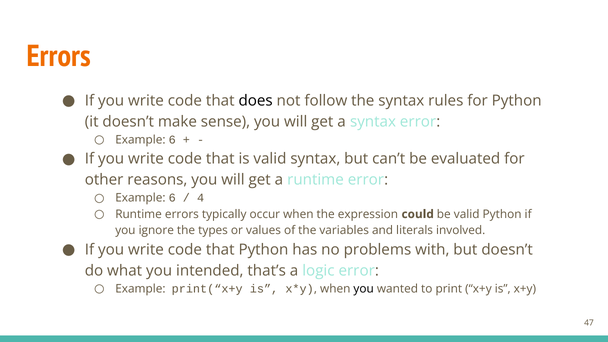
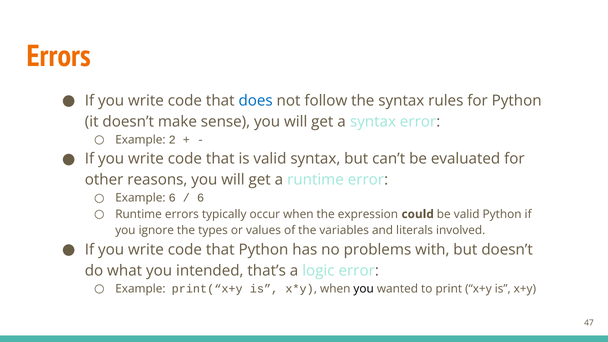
does colour: black -> blue (256, 101)
6: 6 -> 2 (172, 140)
4: 4 -> 6 (201, 198)
